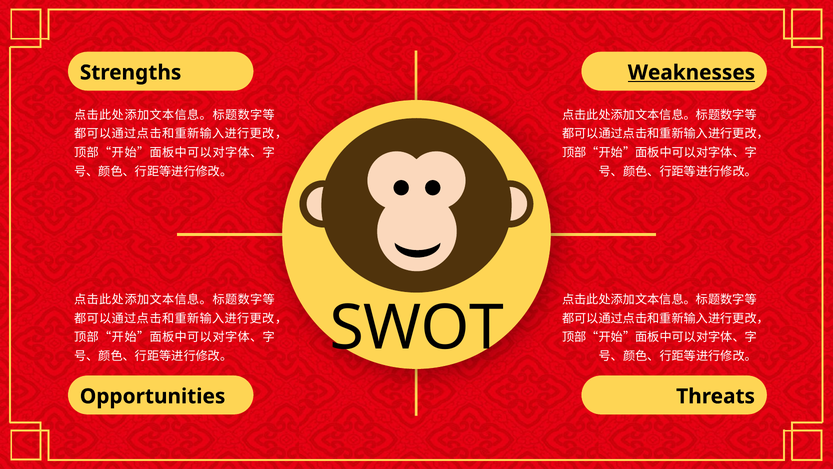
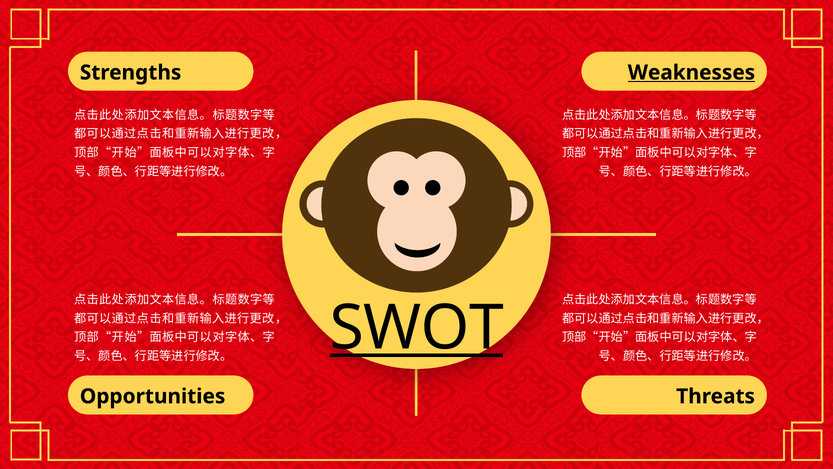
SWOT underline: none -> present (417, 328)
